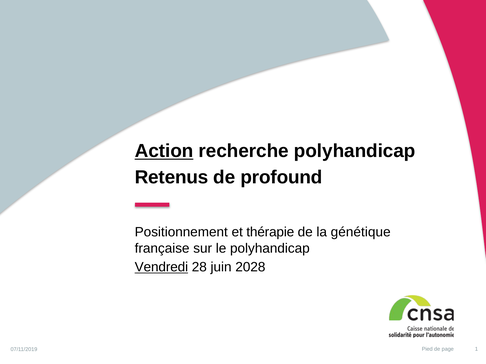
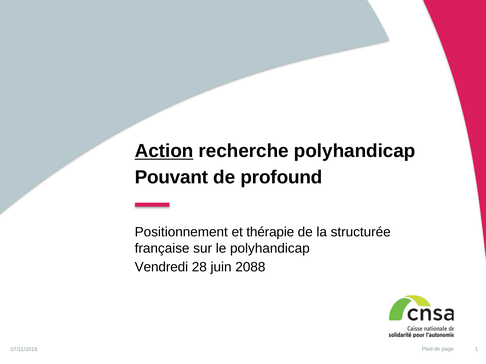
Retenus: Retenus -> Pouvant (171, 178)
génétique: génétique -> structurée (361, 232)
Vendredi underline: present -> none (161, 267)
2028: 2028 -> 2088 (250, 267)
